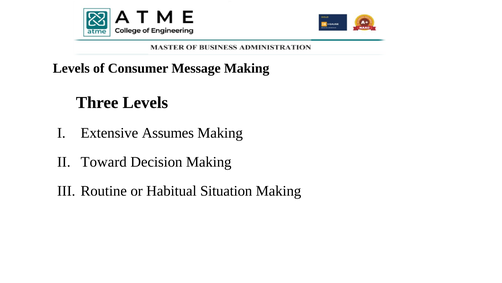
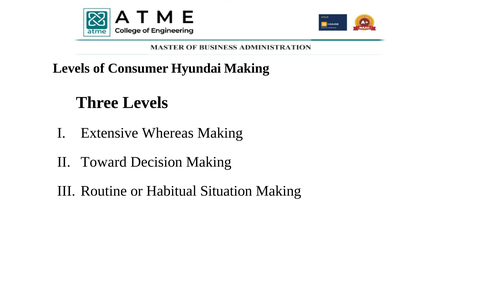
Message: Message -> Hyundai (196, 68)
Assumes: Assumes -> Whereas (168, 133)
